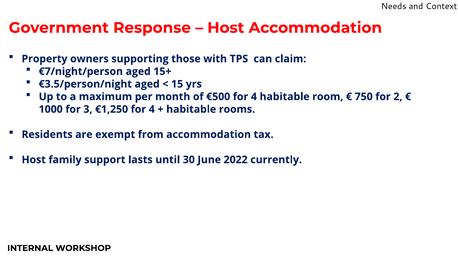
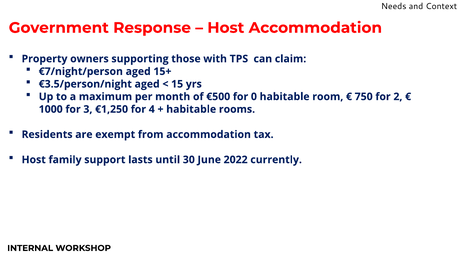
€500 for 4: 4 -> 0 (254, 97)
